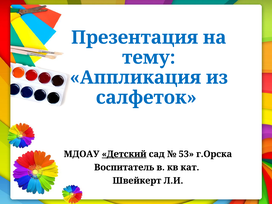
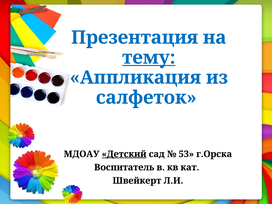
тему underline: none -> present (149, 58)
